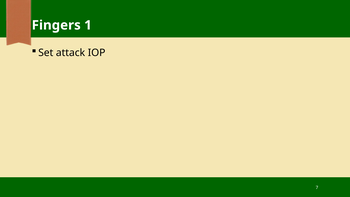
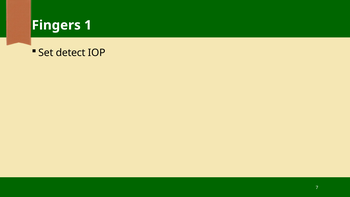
attack: attack -> detect (71, 53)
